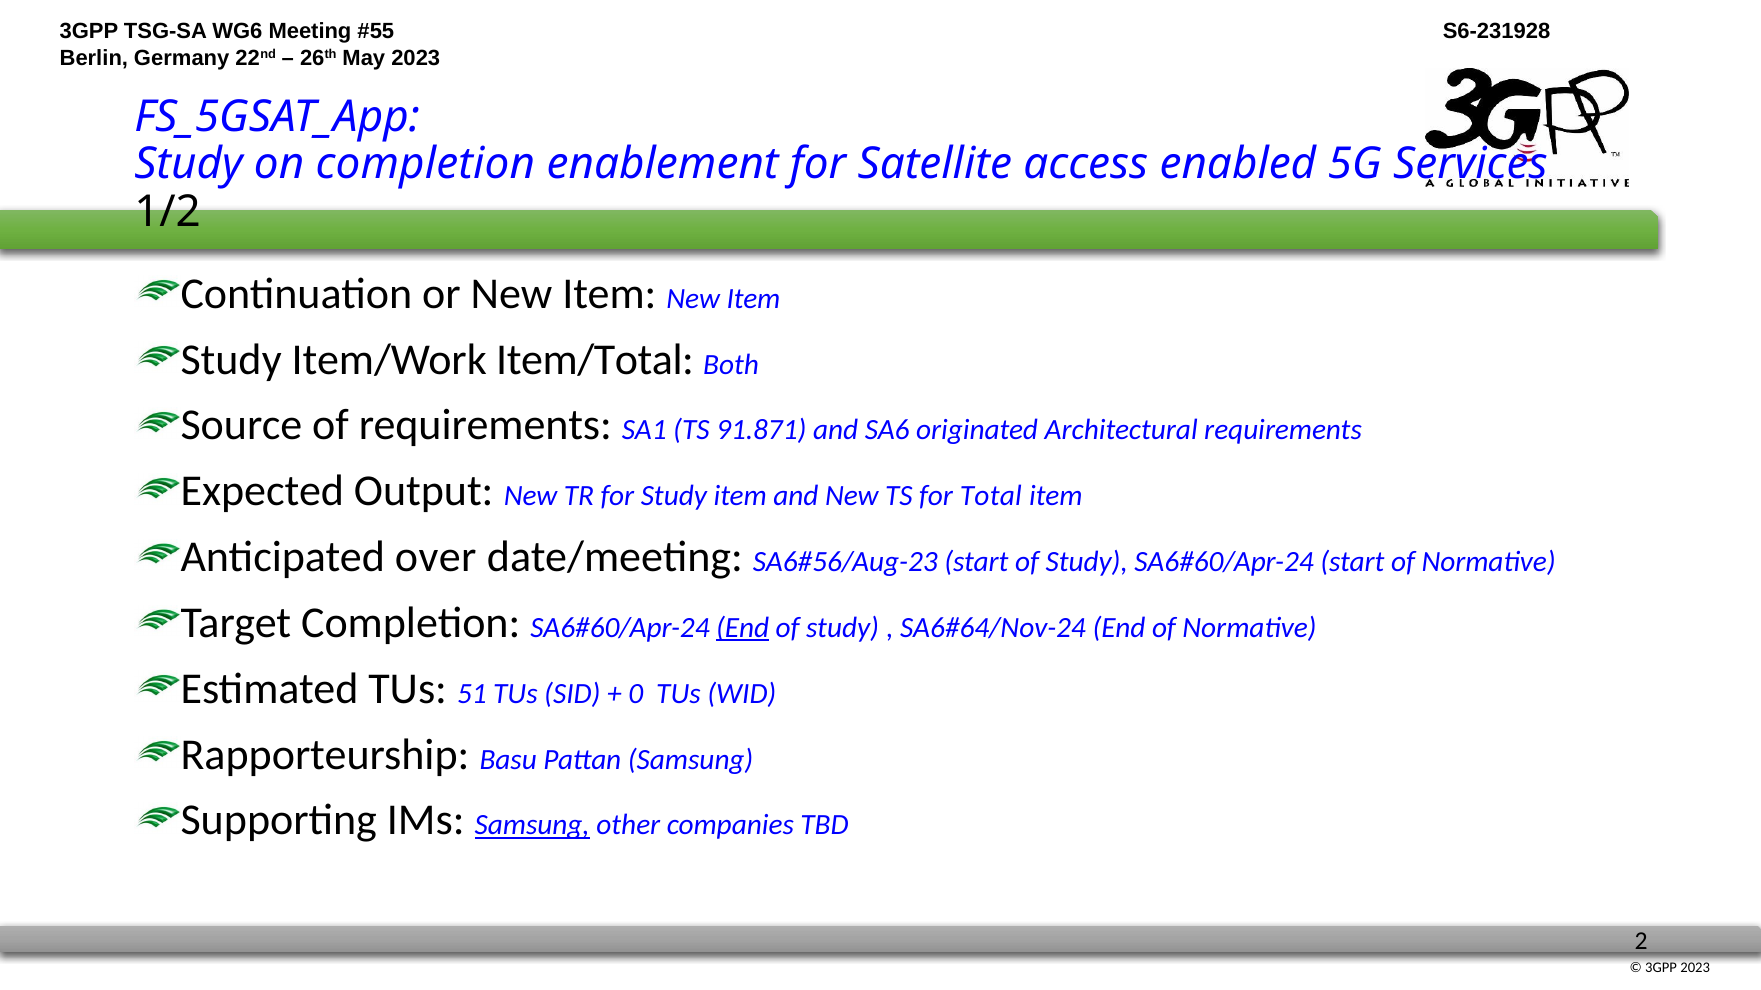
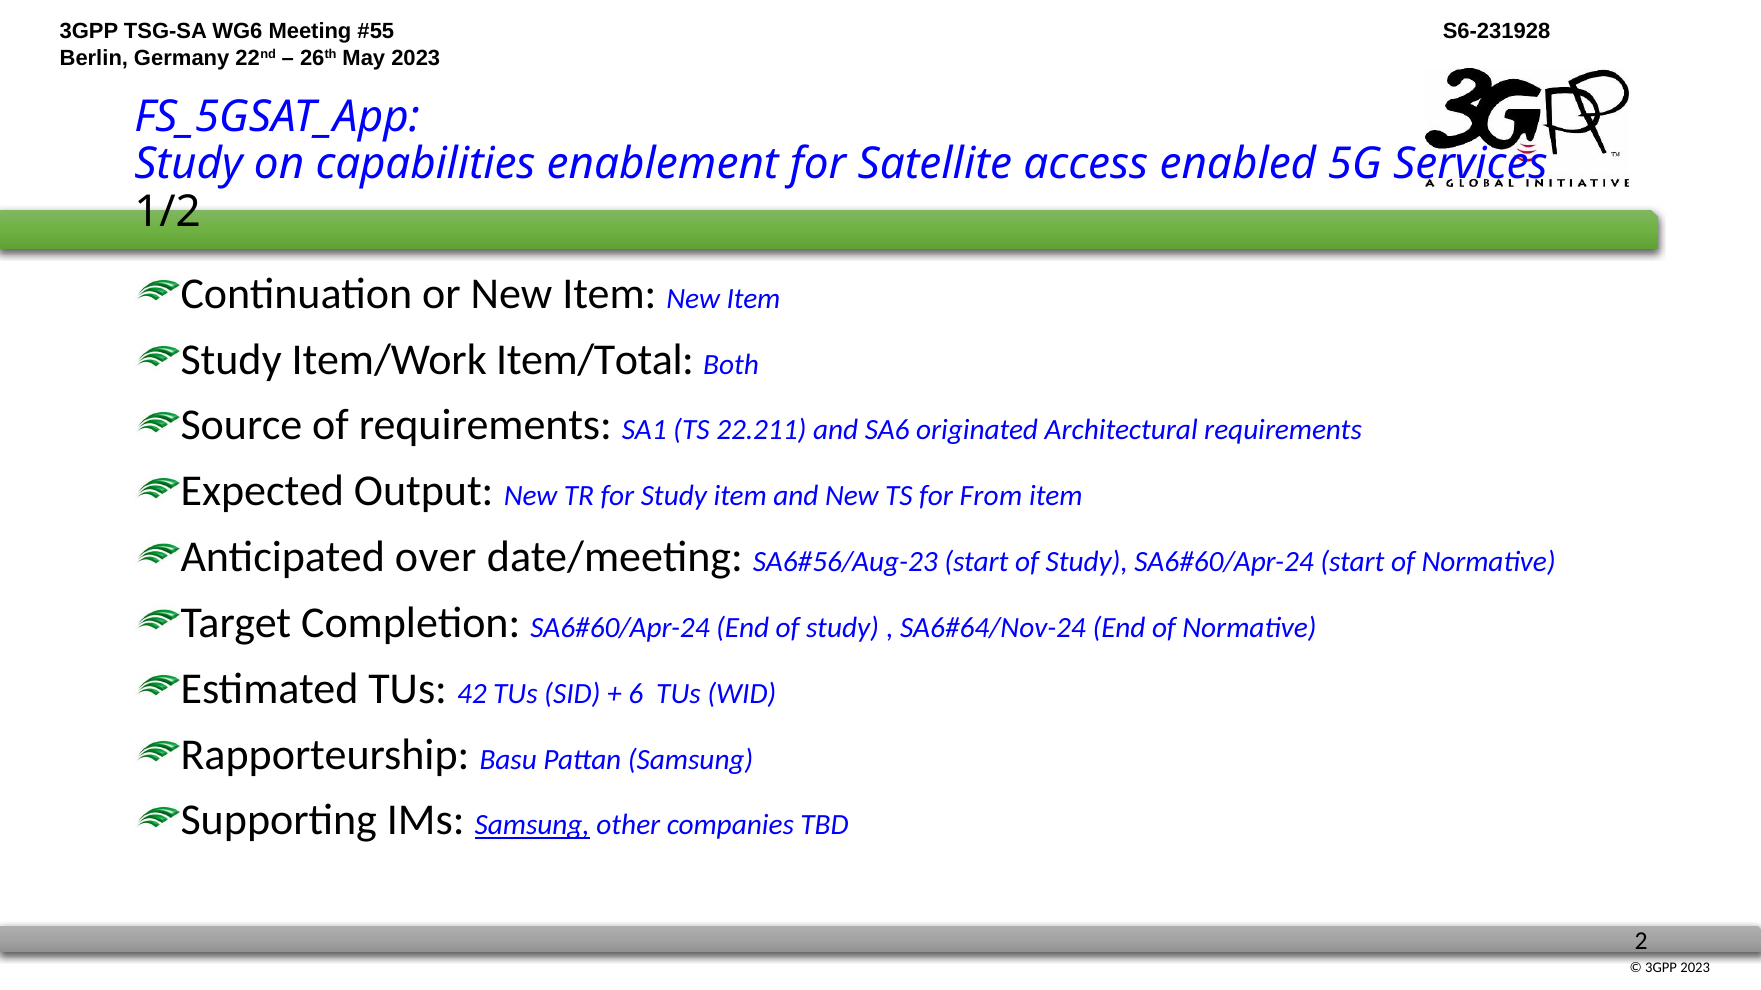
on completion: completion -> capabilities (426, 164)
91.871: 91.871 -> 22.211 (761, 430)
Total: Total -> From (991, 496)
End underline: present -> none (743, 628)
51: 51 -> 42 (472, 694)
0: 0 -> 6 (636, 694)
